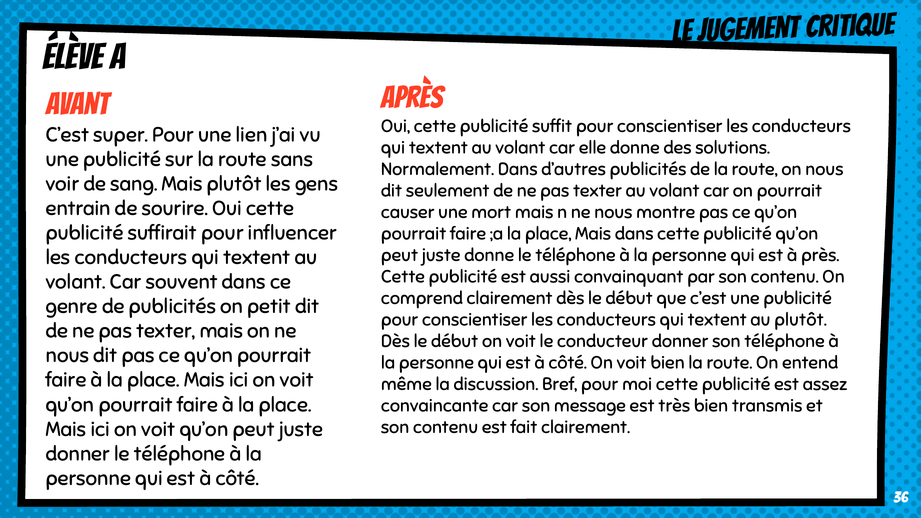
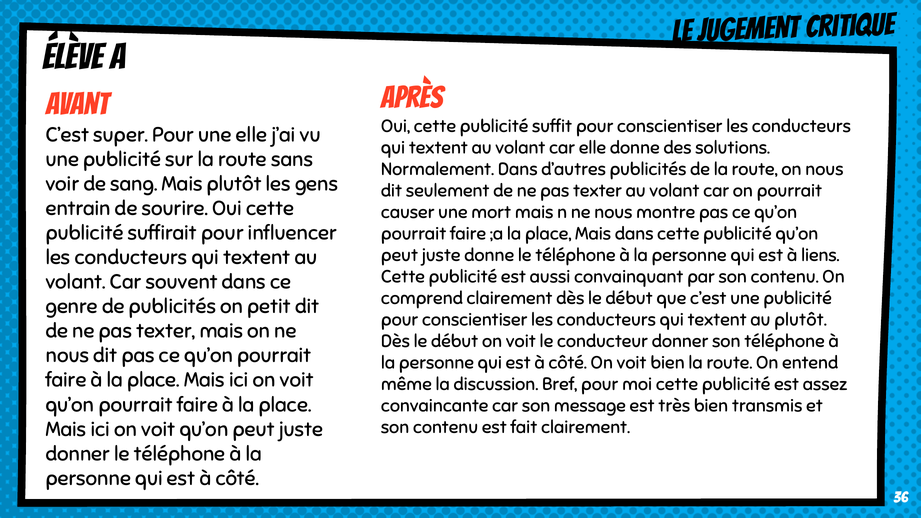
une lien: lien -> elle (252, 135)
près: près -> liens (820, 255)
